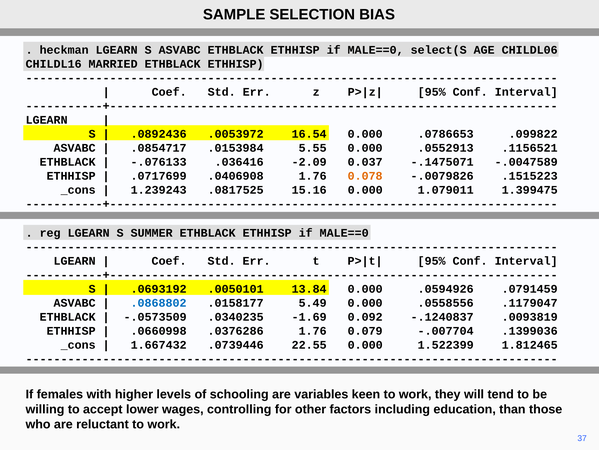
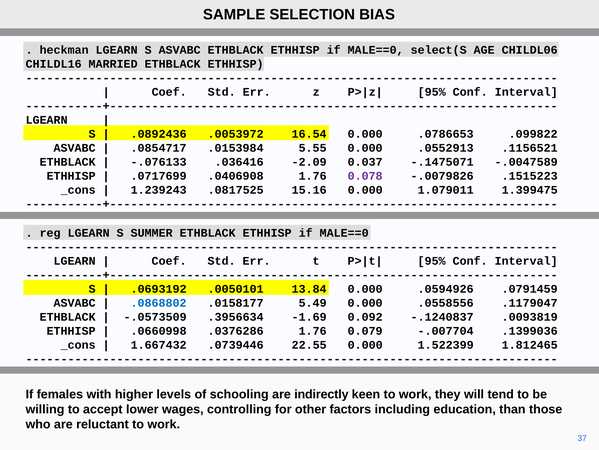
0.078 colour: orange -> purple (365, 176)
.0340235: .0340235 -> .3956634 (236, 317)
variables: variables -> indirectly (321, 394)
